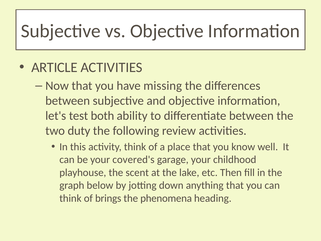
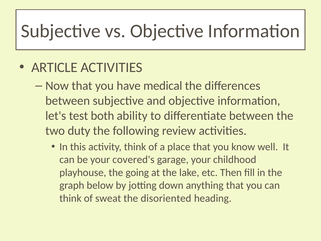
missing: missing -> medical (163, 86)
scent: scent -> going (137, 172)
brings: brings -> sweat (108, 198)
phenomena: phenomena -> disoriented (166, 198)
